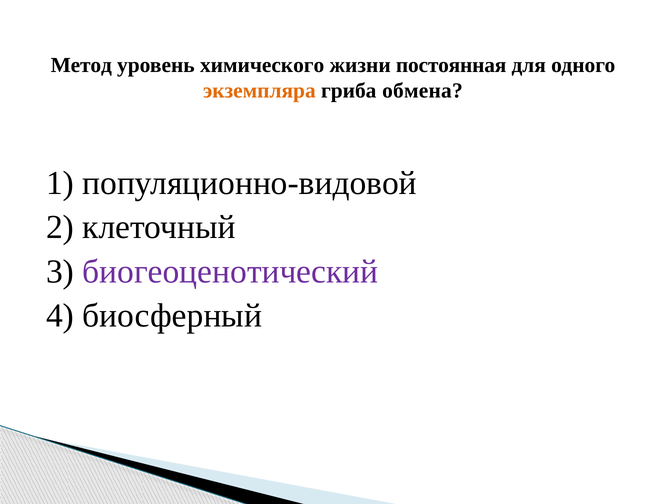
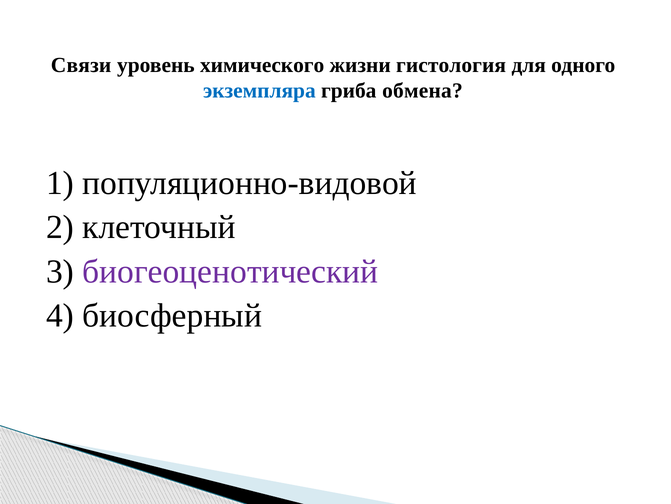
Метод: Метод -> Связи (81, 65)
постоянная: постоянная -> гистология (451, 65)
экземпляра colour: orange -> blue (259, 91)
